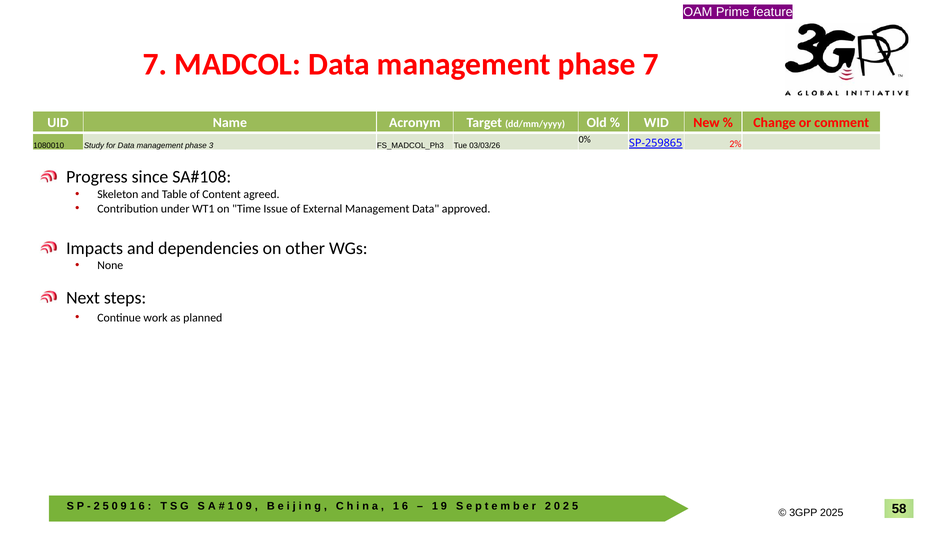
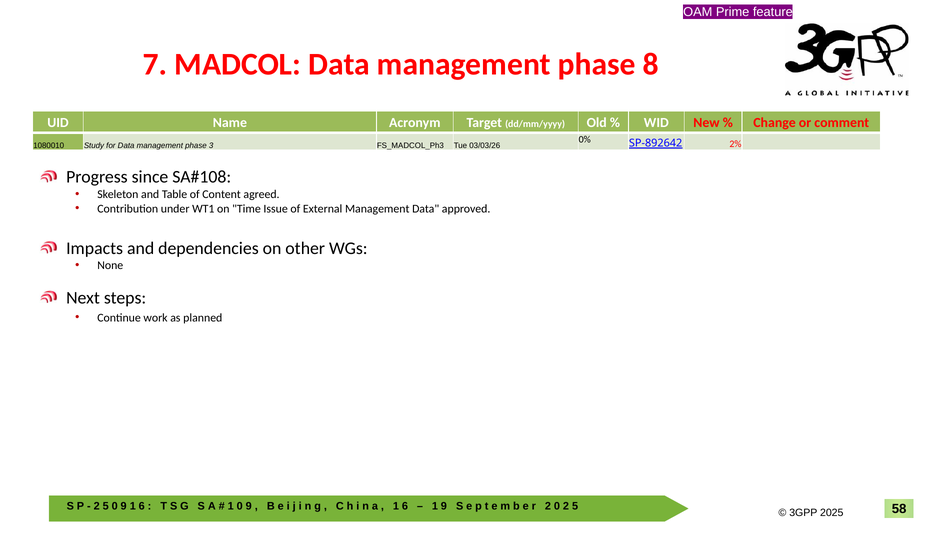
phase 7: 7 -> 8 (651, 64)
SP-259865: SP-259865 -> SP-892642 (656, 143)
